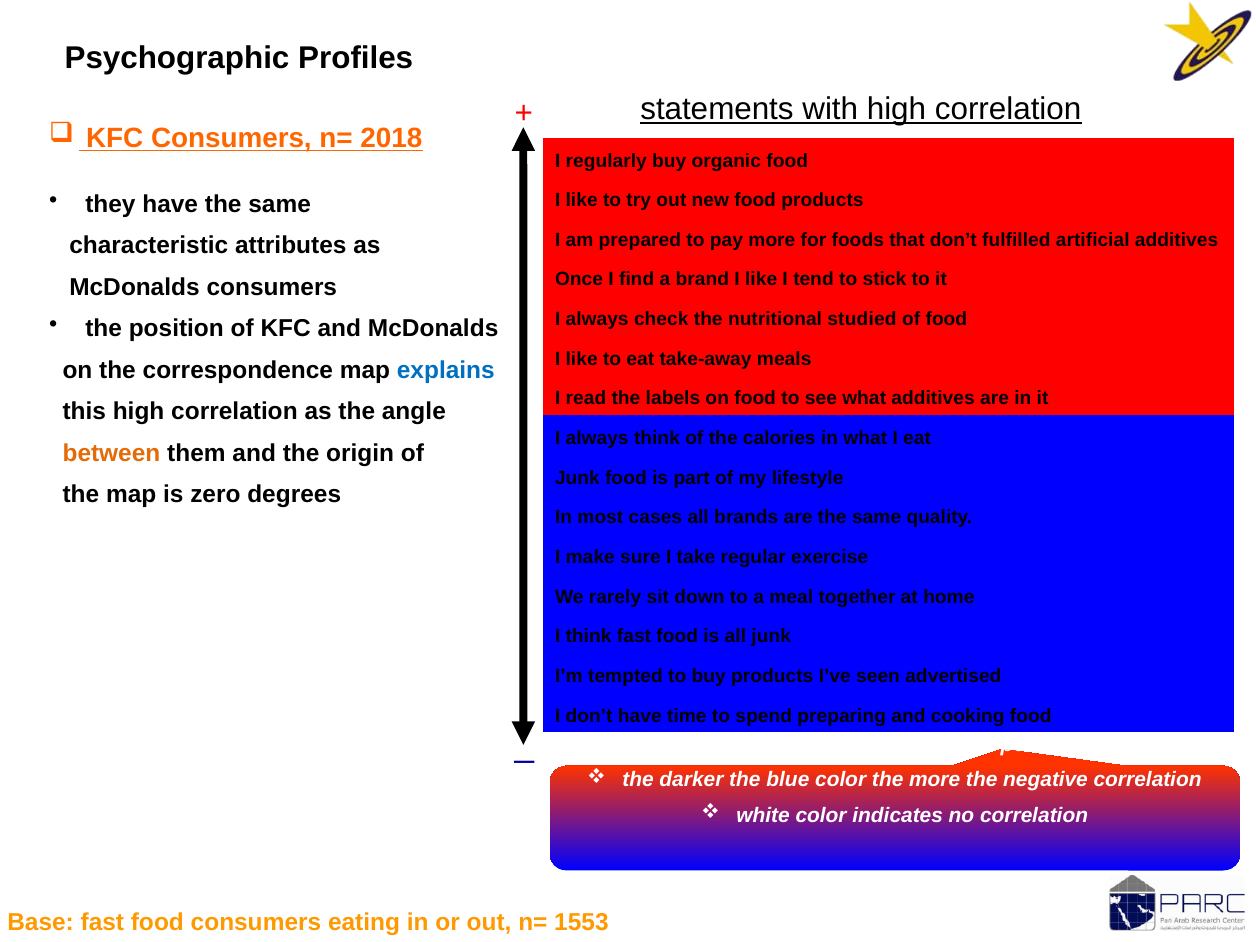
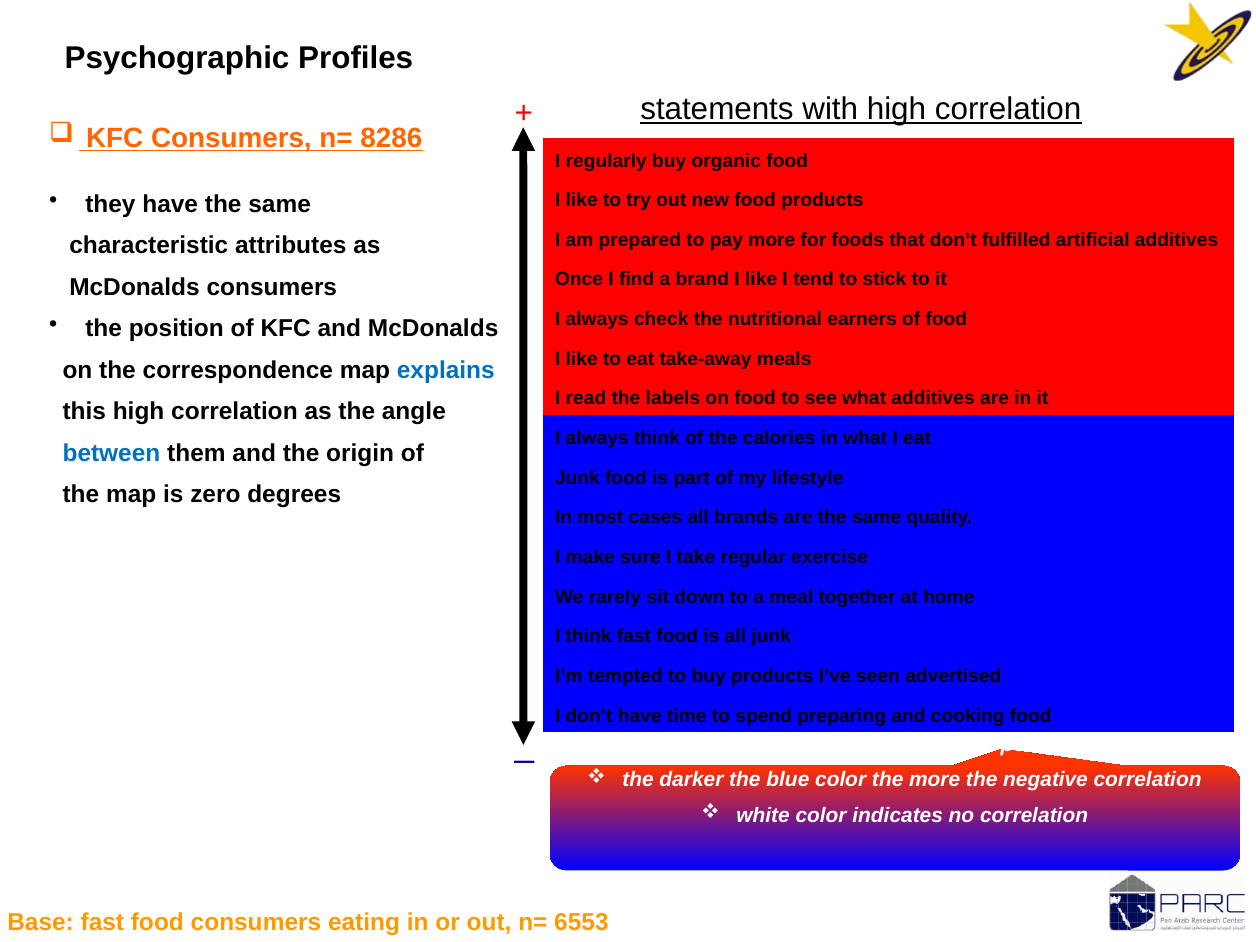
2018: 2018 -> 8286 (391, 138)
studied: studied -> earners (862, 319)
between colour: orange -> blue (111, 453)
1553: 1553 -> 6553 (581, 923)
